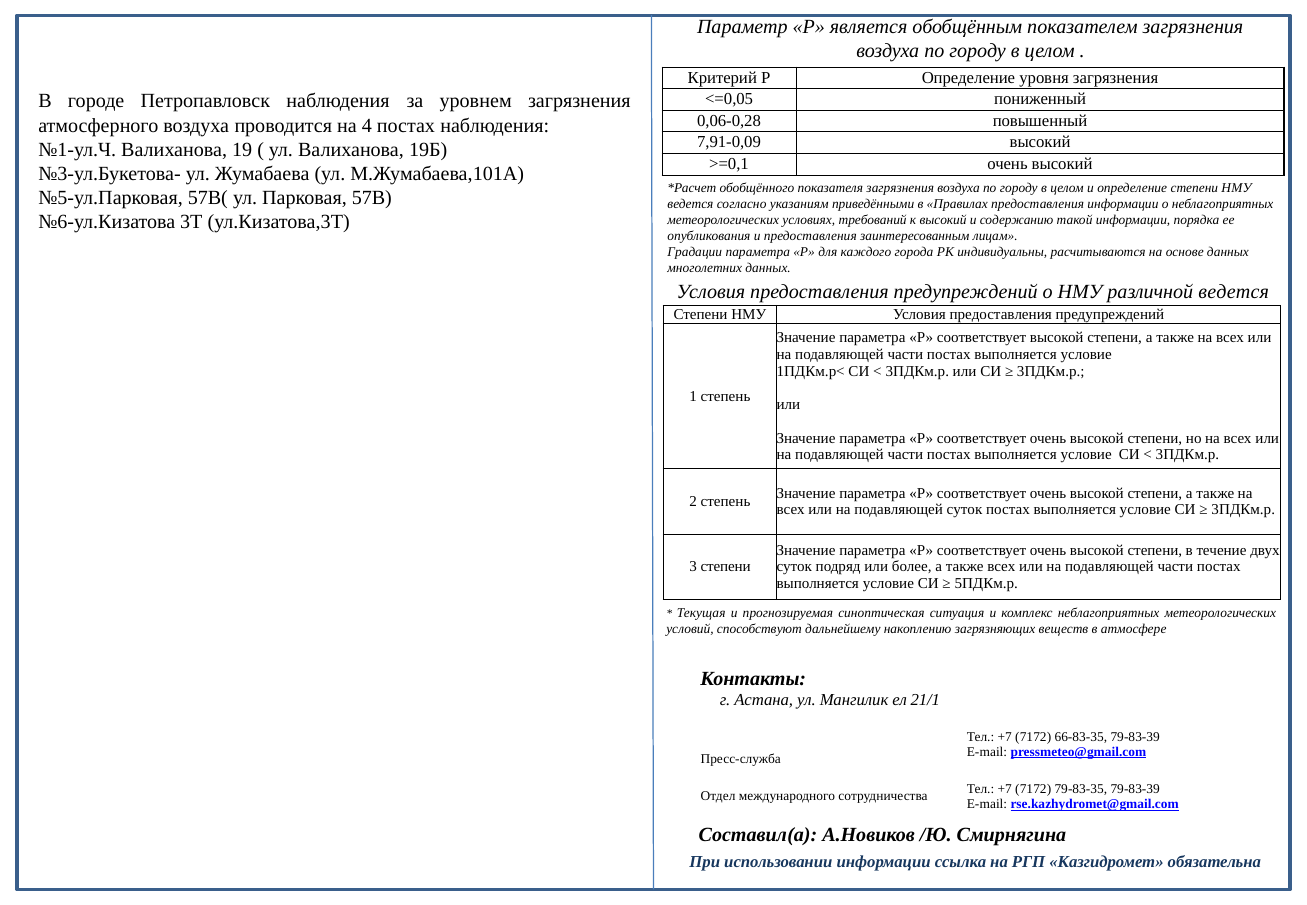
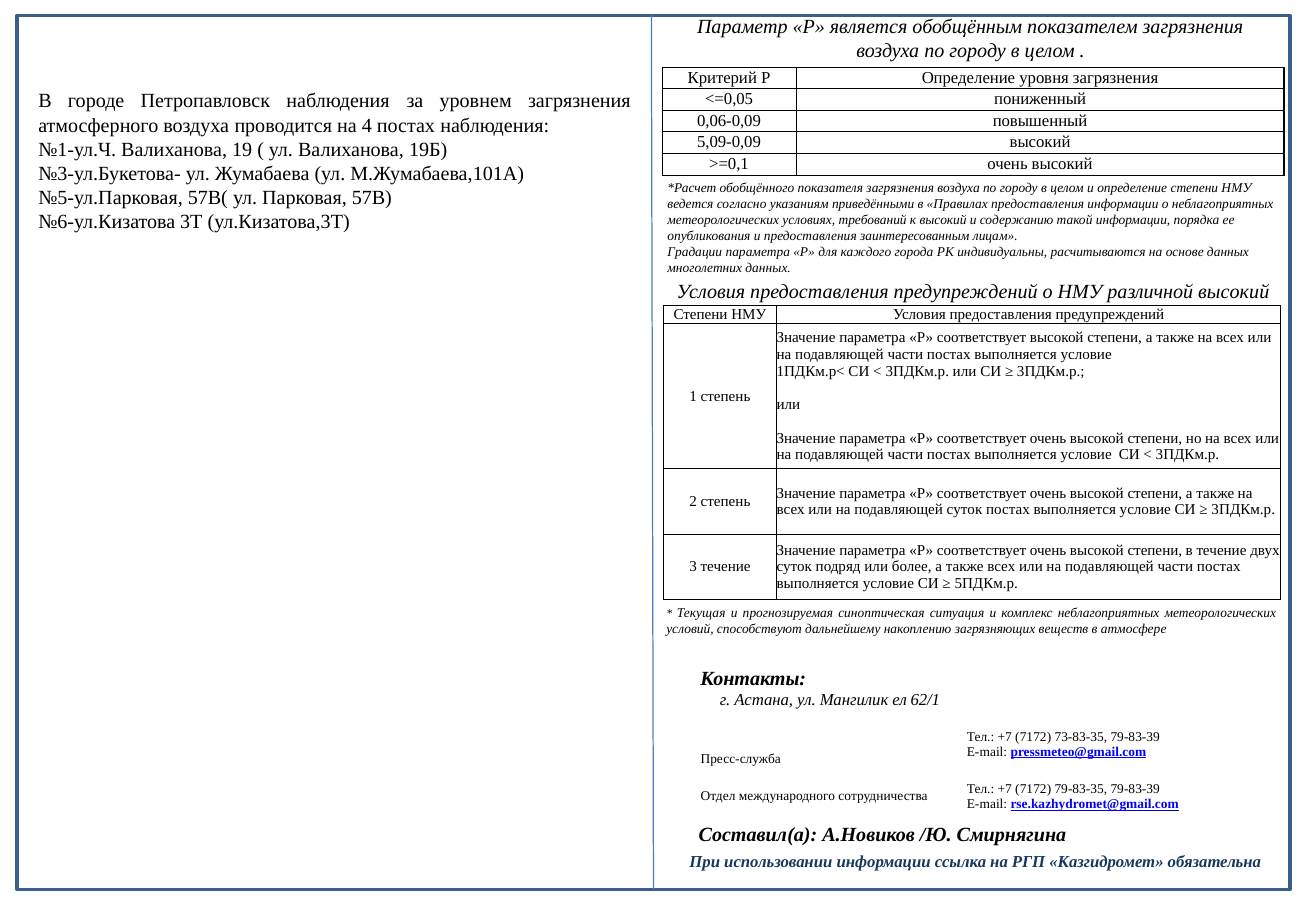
0,06-0,28: 0,06-0,28 -> 0,06-0,09 (729, 121)
7,91-0,09: 7,91-0,09 -> 5,09-0,09 (729, 142)
различной ведется: ведется -> высокий (1234, 291)
3 степени: степени -> течение (726, 567)
21/1: 21/1 -> 62/1 (925, 700)
66-83-35: 66-83-35 -> 73-83-35 (1081, 737)
